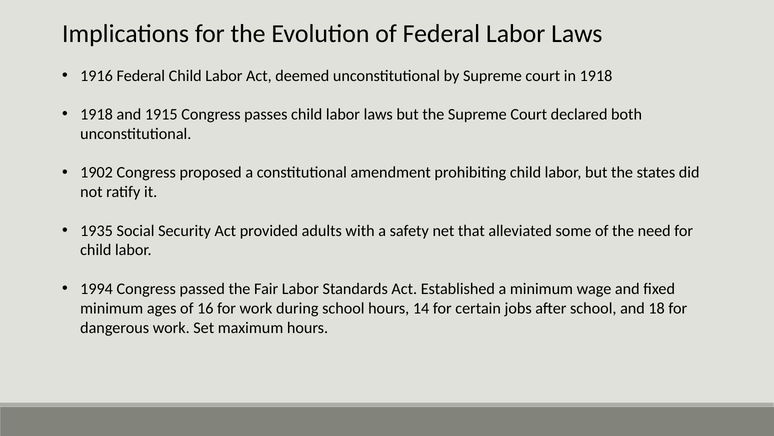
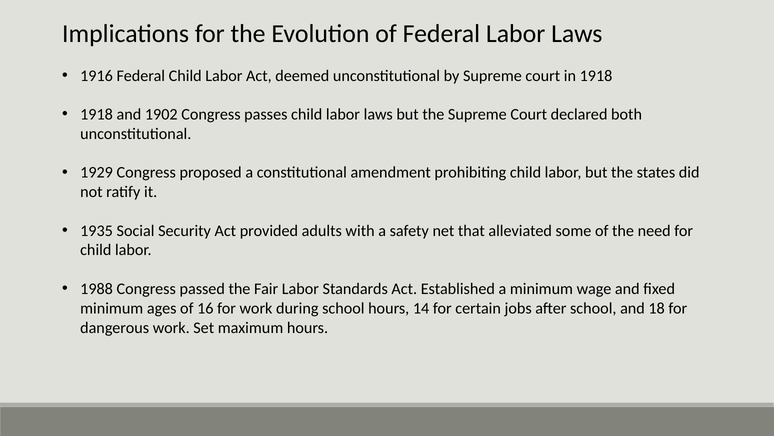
1915: 1915 -> 1902 (161, 114)
1902: 1902 -> 1929 (97, 172)
1994: 1994 -> 1988 (97, 289)
